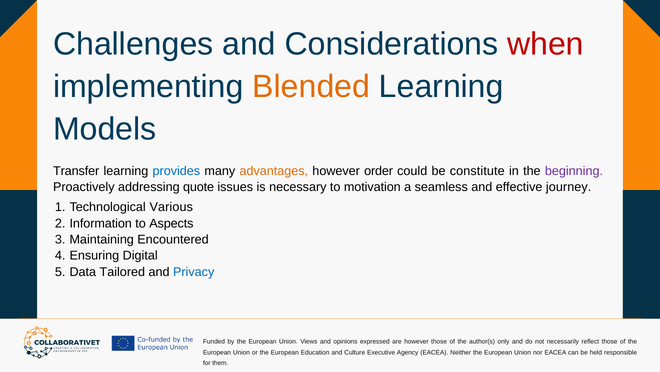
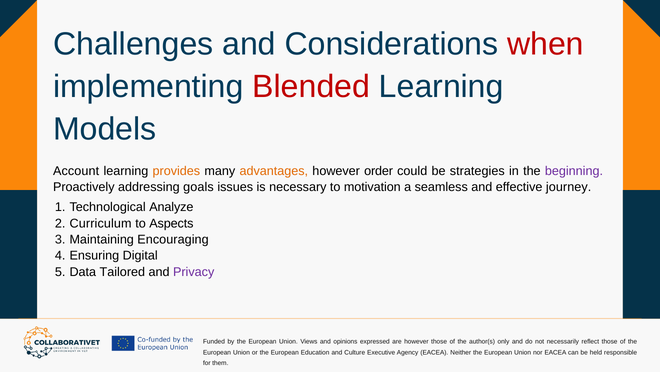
Blended colour: orange -> red (311, 86)
Transfer: Transfer -> Account (76, 171)
provides colour: blue -> orange (176, 171)
constitute: constitute -> strategies (477, 171)
quote: quote -> goals (198, 187)
Various: Various -> Analyze (171, 207)
Information: Information -> Curriculum (101, 223)
Encountered: Encountered -> Encouraging (173, 239)
Privacy colour: blue -> purple (194, 271)
